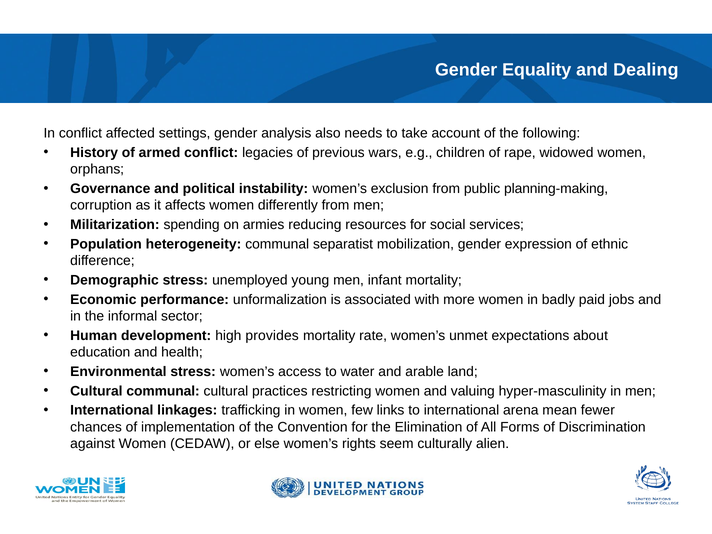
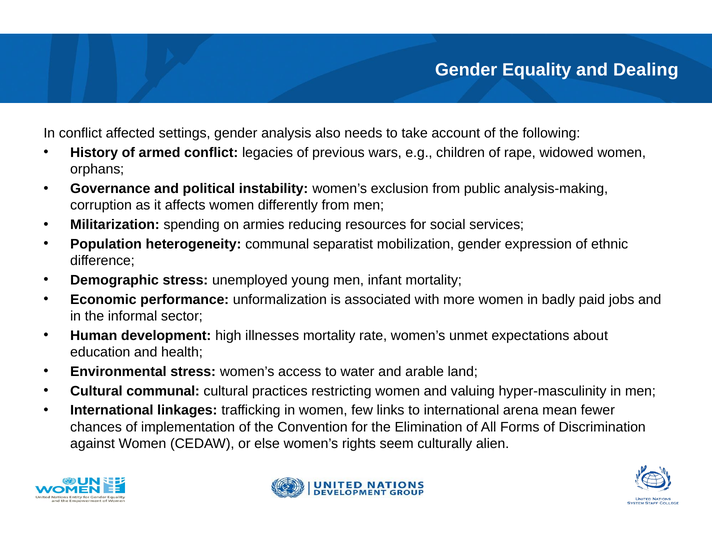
planning-making: planning-making -> analysis-making (556, 189)
provides: provides -> illnesses (272, 336)
